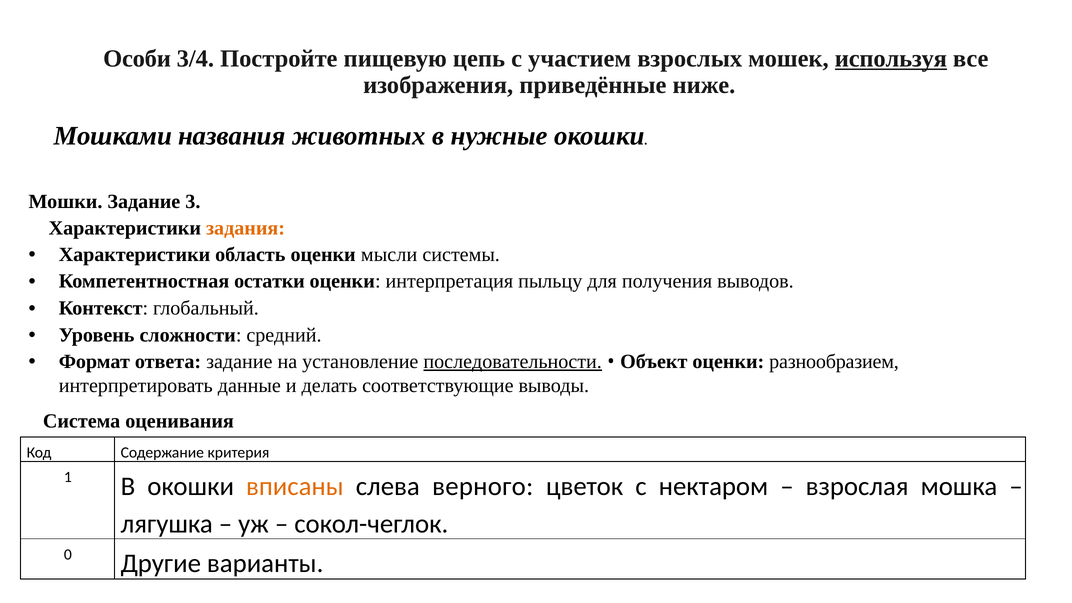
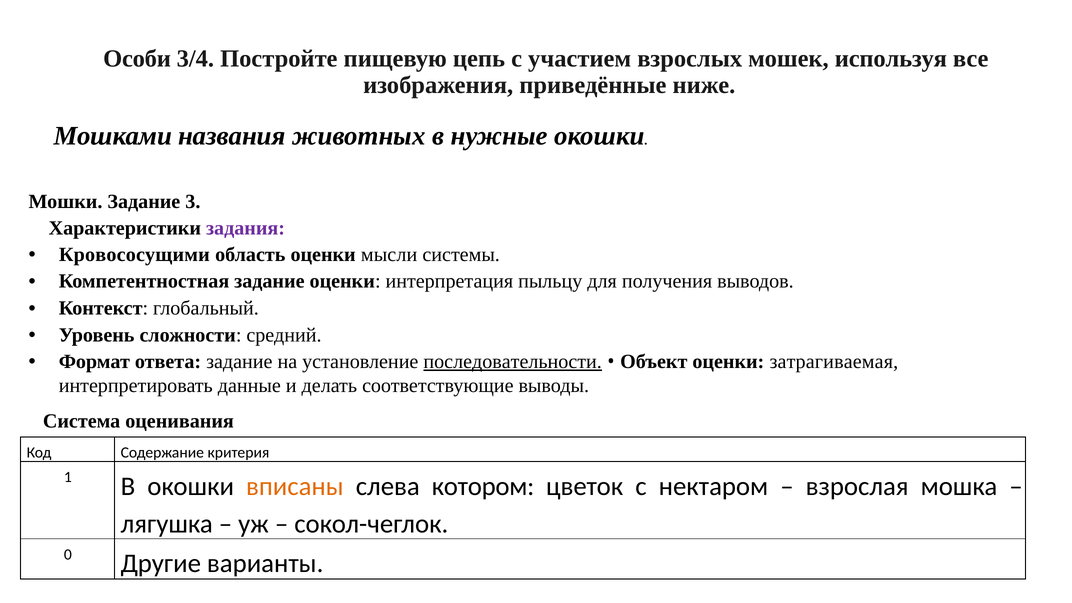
используя underline: present -> none (891, 59)
задания colour: orange -> purple (246, 228)
Характеристики: Характеристики -> Кровососущими (134, 255)
Компетентностная остатки: остатки -> задание (269, 281)
разнообразием: разнообразием -> затрагиваемая (834, 362)
верного: верного -> котором (483, 486)
